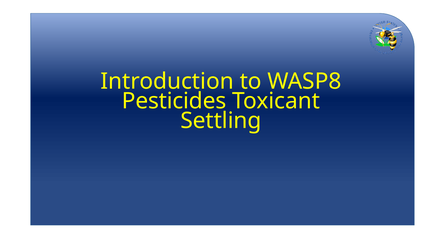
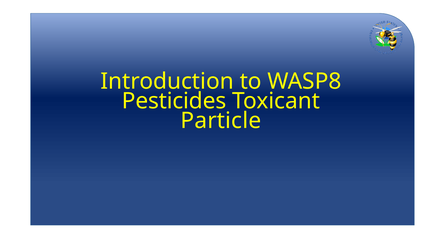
Settling: Settling -> Particle (221, 121)
